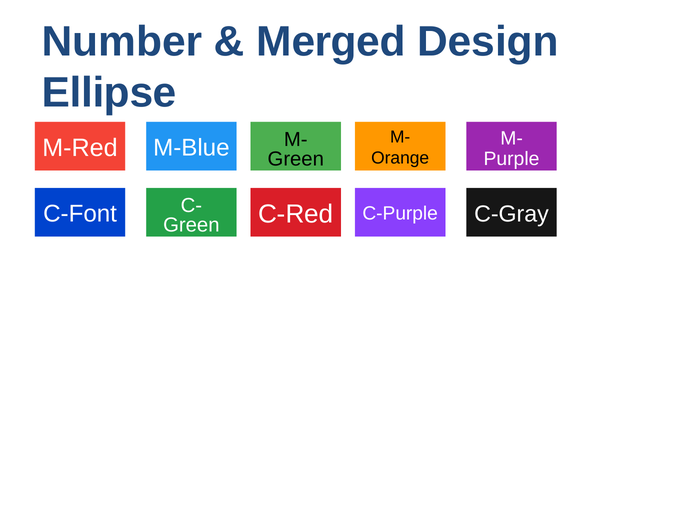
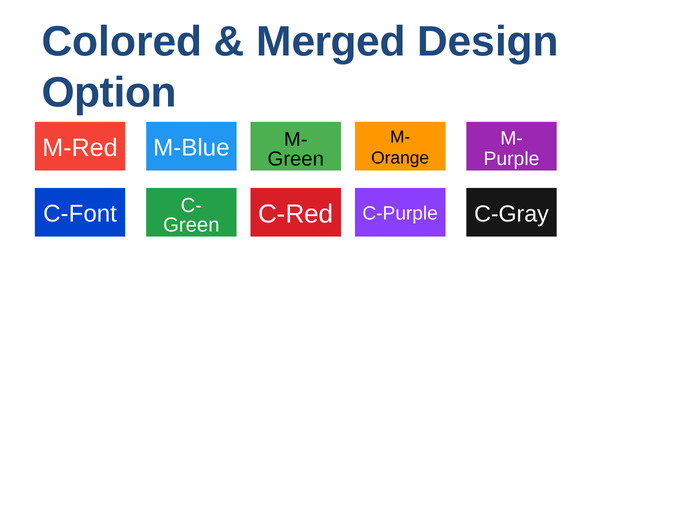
Number: Number -> Colored (122, 42)
Ellipse: Ellipse -> Option (109, 93)
